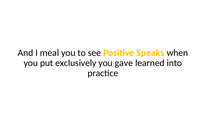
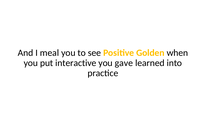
Speaks: Speaks -> Golden (150, 53)
exclusively: exclusively -> interactive (76, 63)
